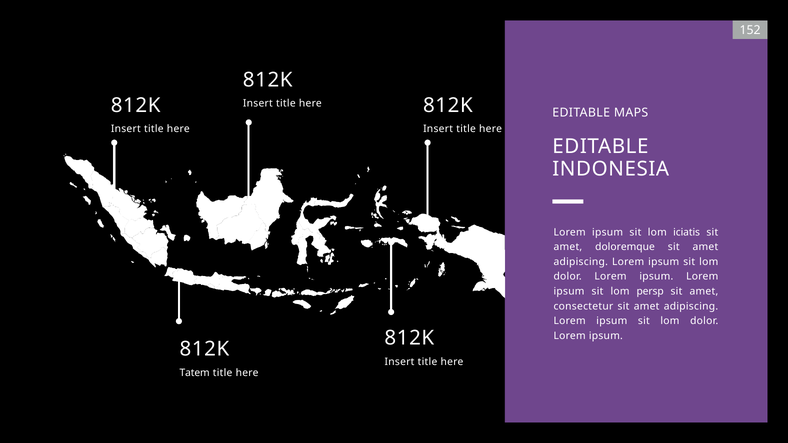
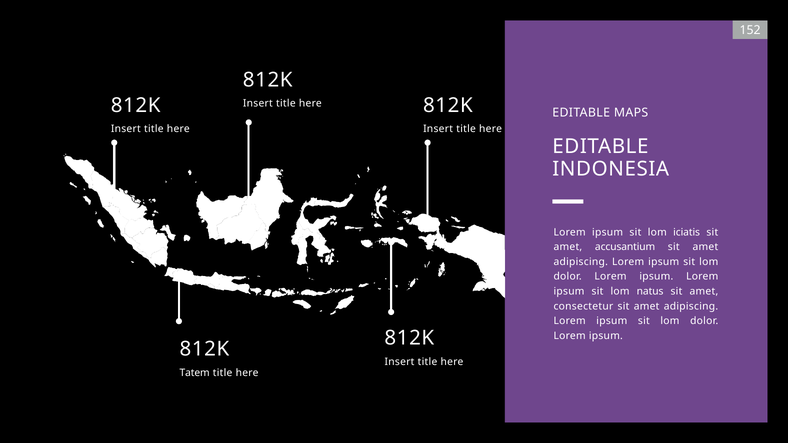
doloremque: doloremque -> accusantium (625, 247)
persp: persp -> natus (650, 292)
